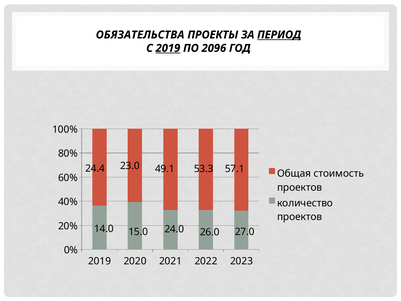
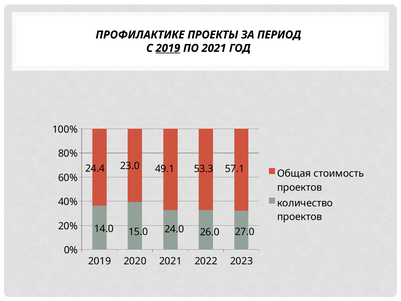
ОБЯЗАТЕЛЬСТВА: ОБЯЗАТЕЛЬСТВА -> ПРОФИЛАКТИКЕ (140, 35)
ПЕРИОД underline: present -> none (279, 35)
ПО 2096: 2096 -> 2021 (214, 48)
